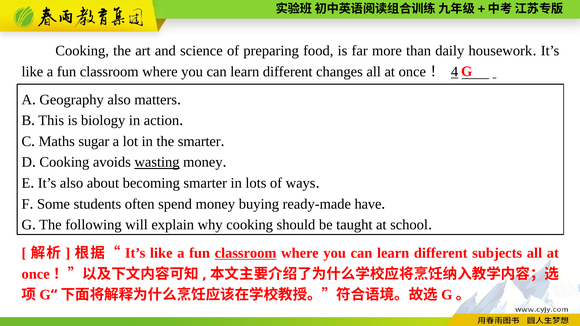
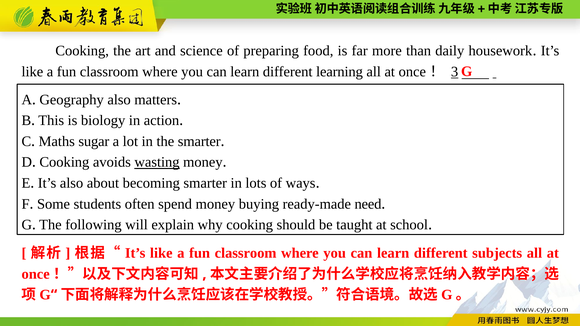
changes: changes -> learning (339, 72)
4: 4 -> 3 (455, 72)
have: have -> need (368, 204)
classroom underline: present -> none (246, 253)
